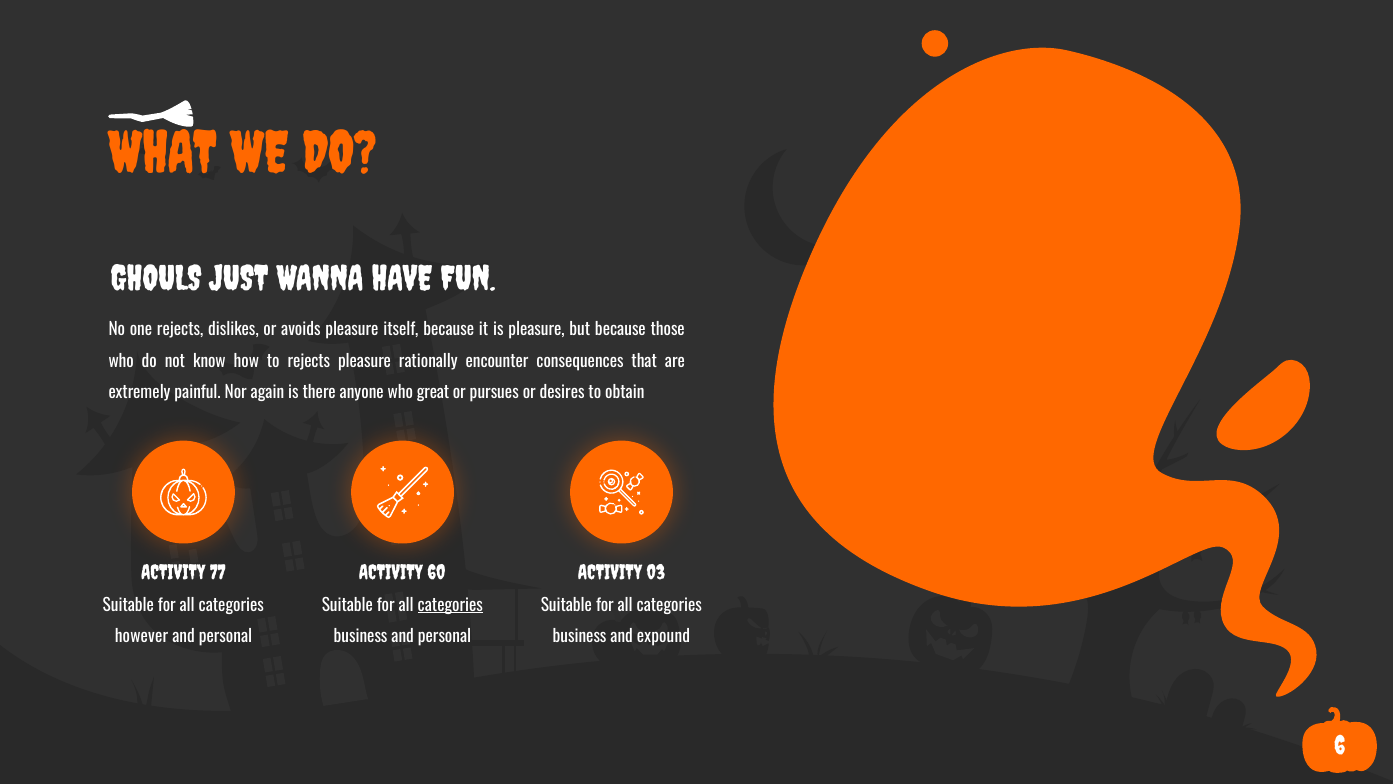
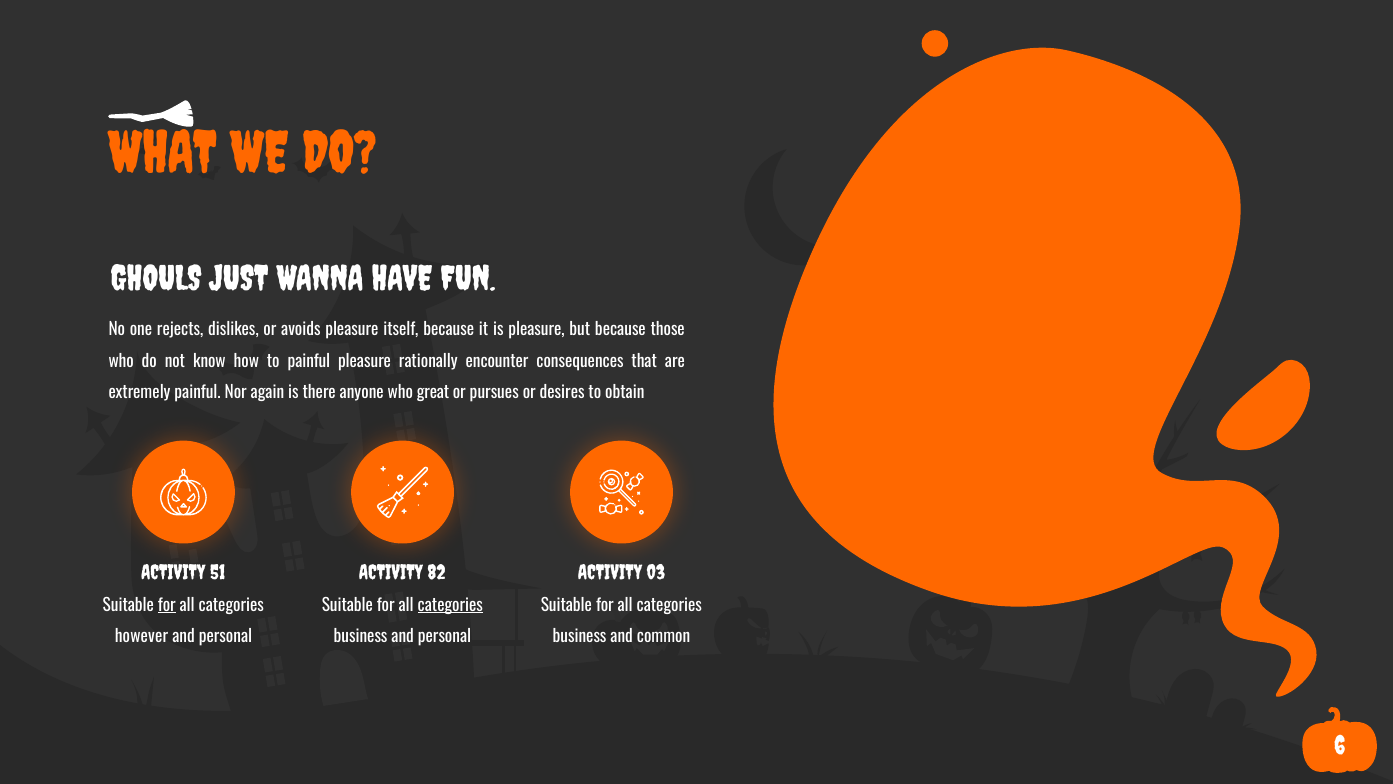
to rejects: rejects -> painful (309, 361)
77: 77 -> 51 (218, 572)
60: 60 -> 82 (437, 572)
for underline: none -> present (167, 605)
expound: expound -> common (664, 636)
